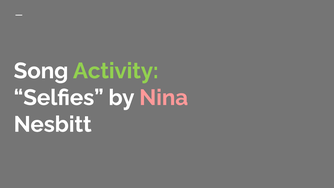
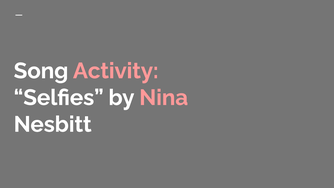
Activity colour: light green -> pink (116, 71)
